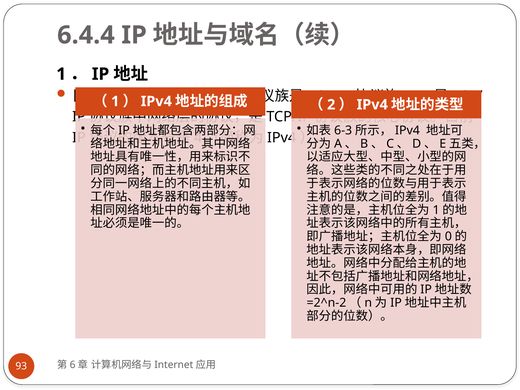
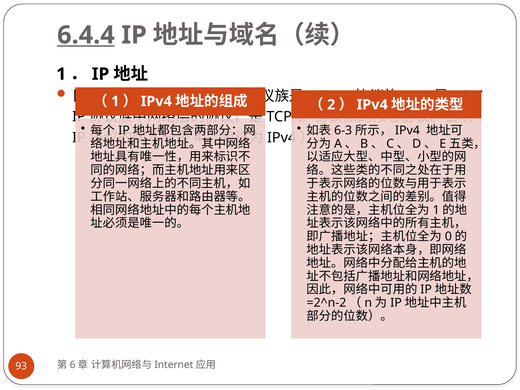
6.4.4 underline: none -> present (86, 35)
